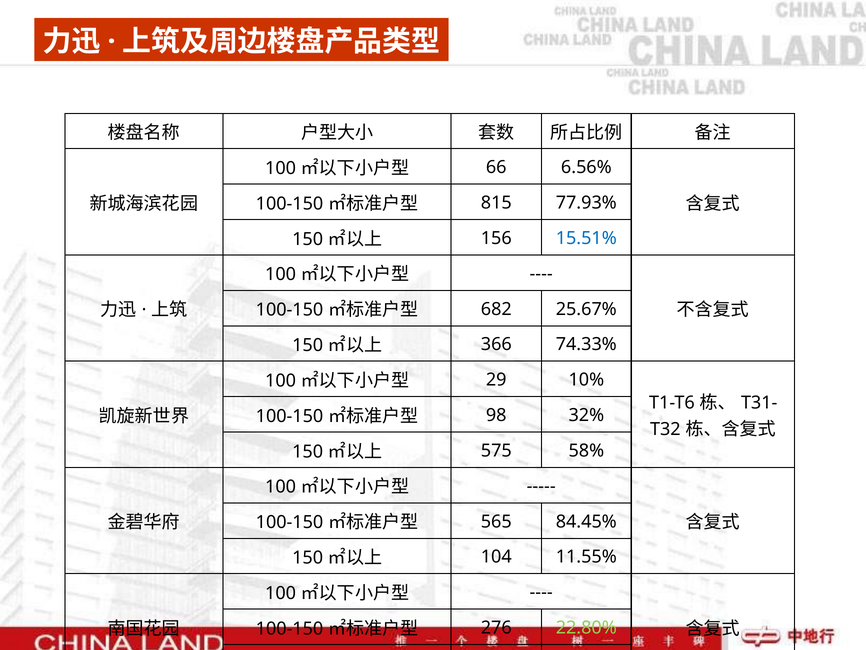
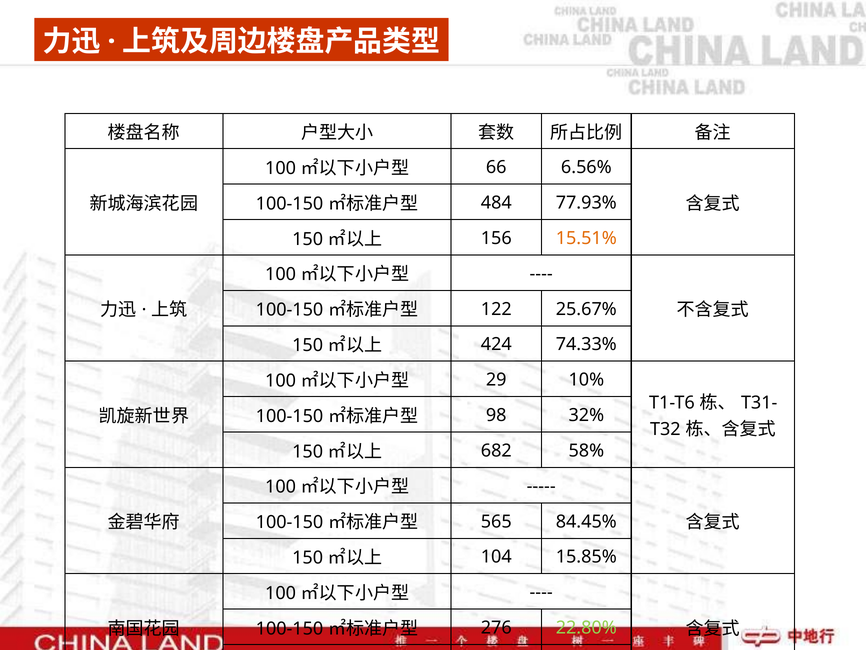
815: 815 -> 484 (496, 203)
15.51% colour: blue -> orange (586, 238)
682: 682 -> 122 (496, 309)
366: 366 -> 424 (496, 344)
575: 575 -> 682 (496, 450)
11.55%: 11.55% -> 15.85% (586, 557)
